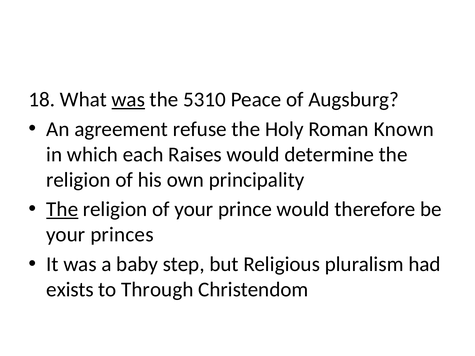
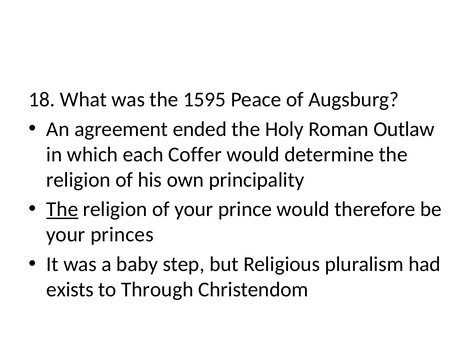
was underline: present -> none (128, 100)
5310: 5310 -> 1595 (204, 100)
refuse: refuse -> ended (200, 129)
Known: Known -> Outlaw (404, 129)
Raises: Raises -> Coffer (195, 155)
